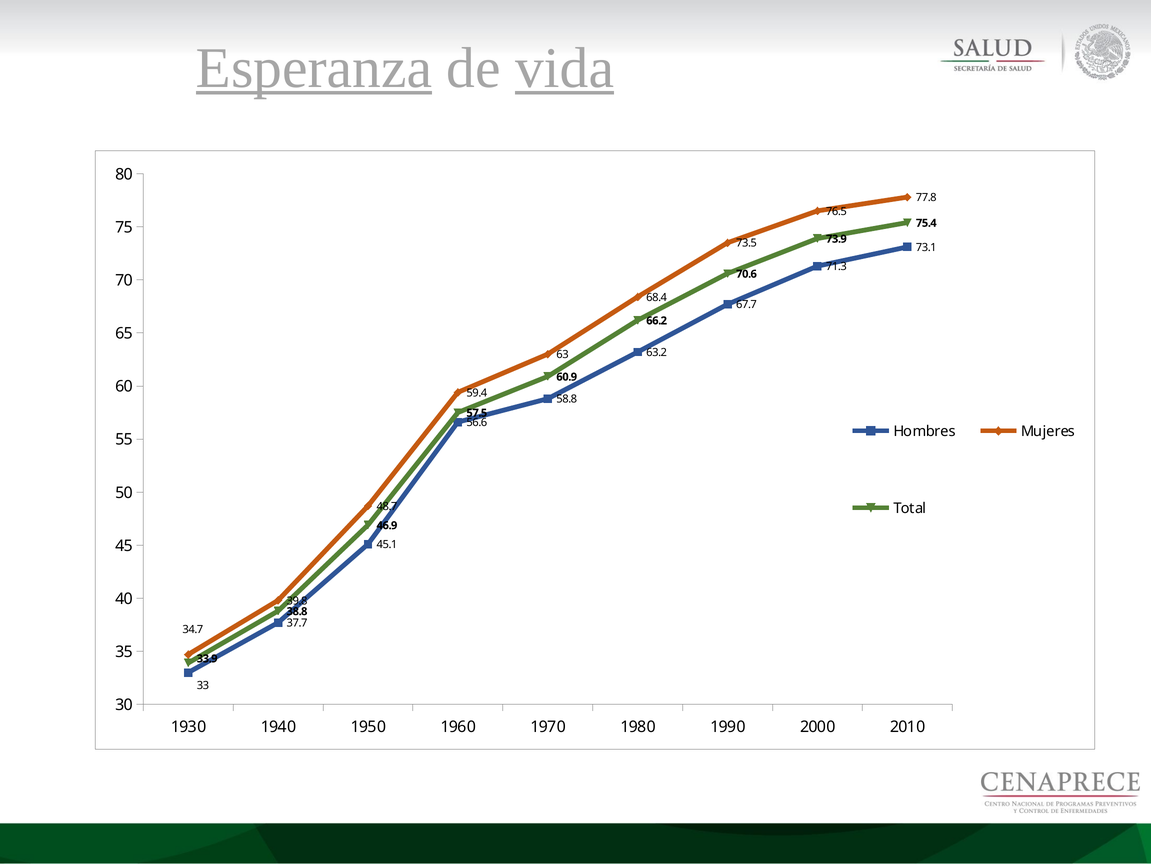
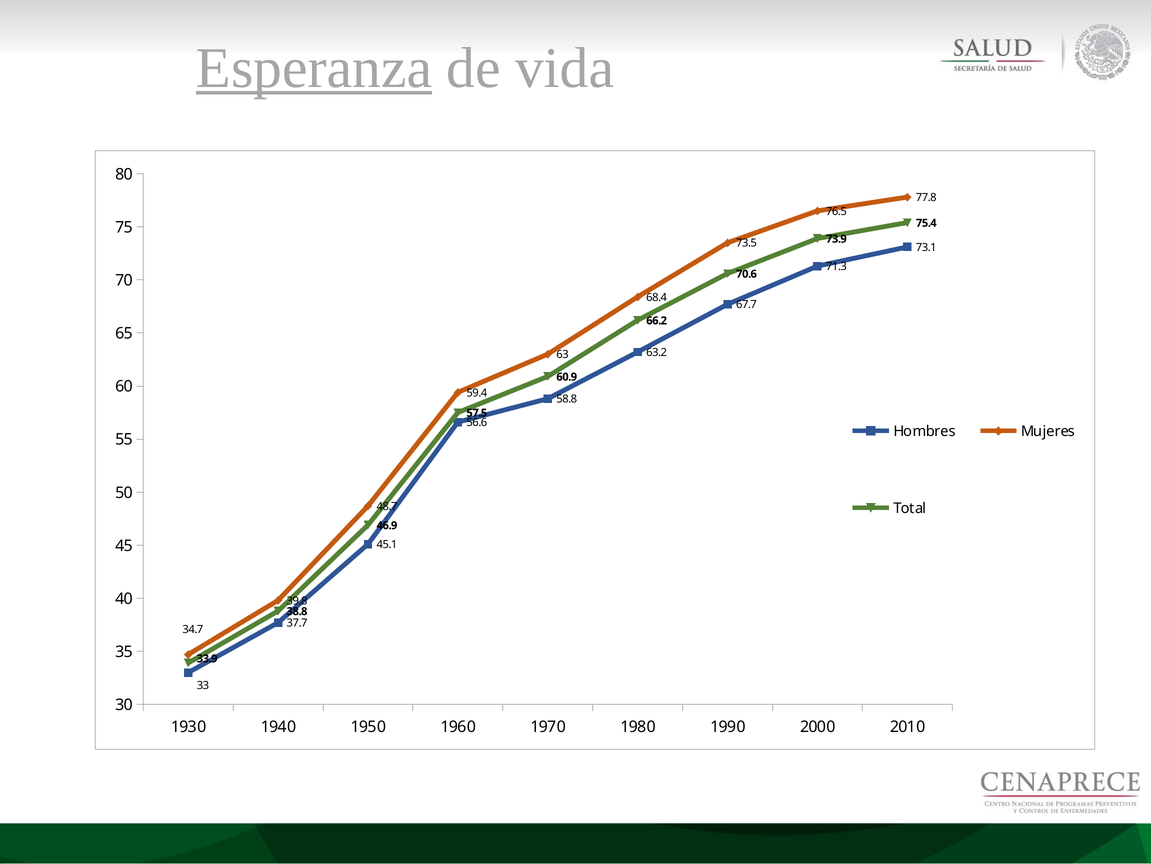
vida underline: present -> none (565, 68)
